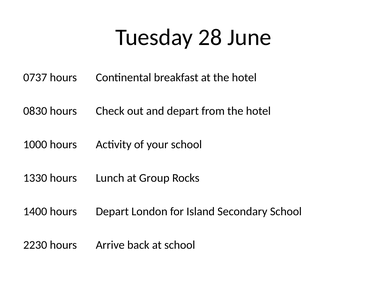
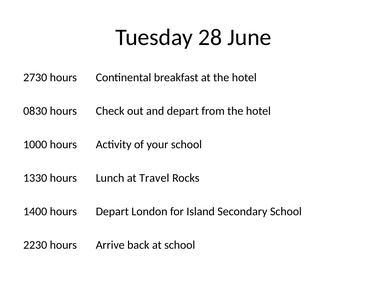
0737: 0737 -> 2730 (35, 78)
Group: Group -> Travel (154, 178)
